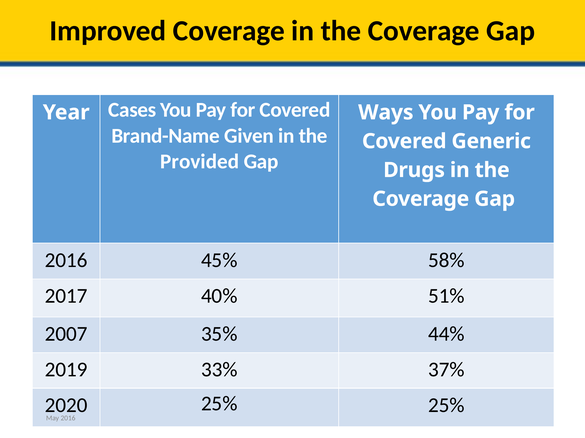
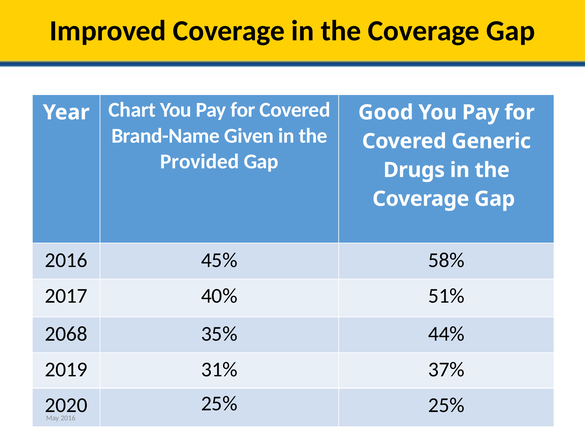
Cases: Cases -> Chart (132, 110)
Ways: Ways -> Good (386, 113)
2007: 2007 -> 2068 (66, 334)
33%: 33% -> 31% (219, 370)
